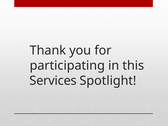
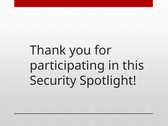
Services: Services -> Security (53, 81)
